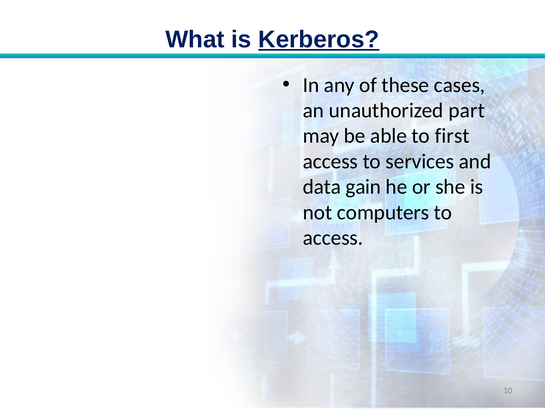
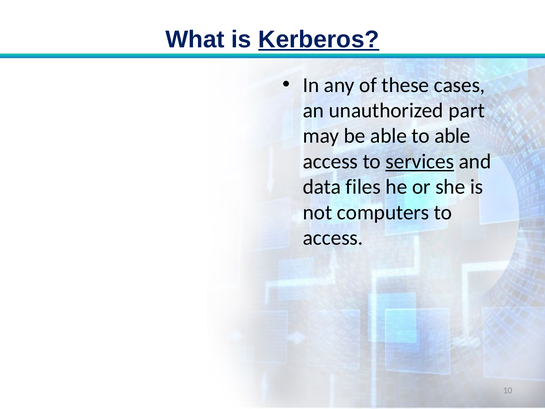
to first: first -> able (452, 136)
services underline: none -> present (420, 161)
gain: gain -> files (363, 187)
